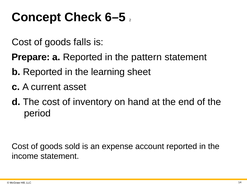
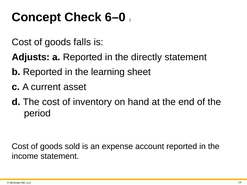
6–5: 6–5 -> 6–0 (115, 17)
Prepare: Prepare -> Adjusts (31, 57)
pattern: pattern -> directly (146, 57)
